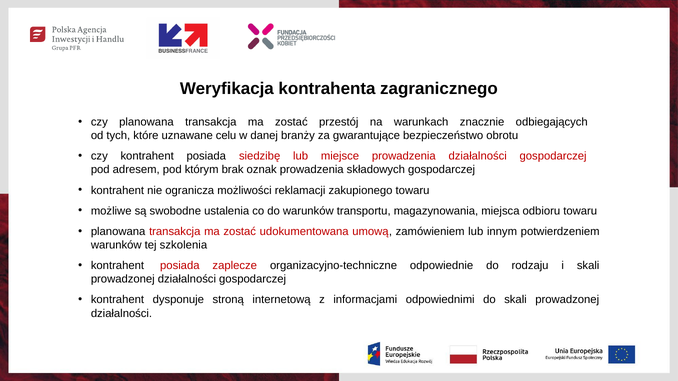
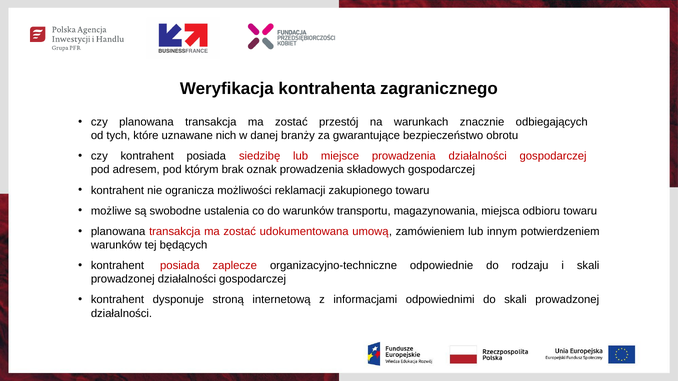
celu: celu -> nich (226, 136)
szkolenia: szkolenia -> będących (184, 245)
